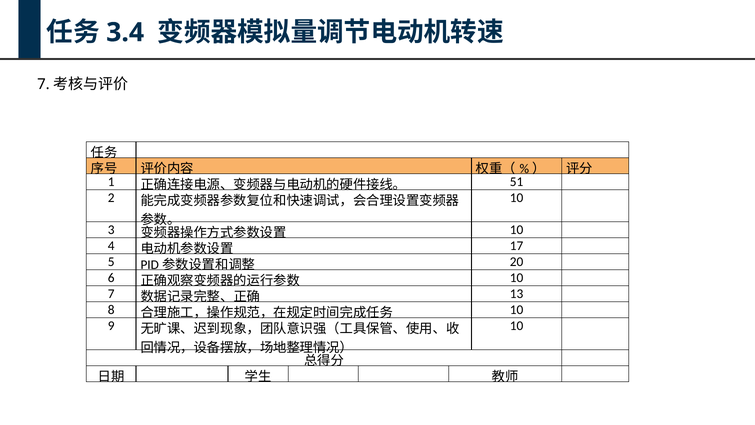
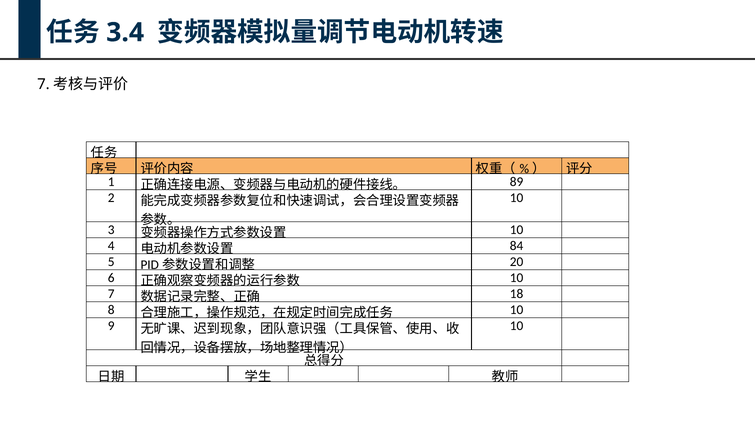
51: 51 -> 89 (517, 182)
17: 17 -> 84 (517, 246)
13: 13 -> 18 (517, 294)
